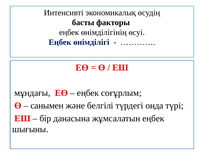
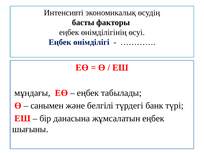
соғұрлым: соғұрлым -> табылады (121, 93)
онда: онда -> банк (154, 106)
